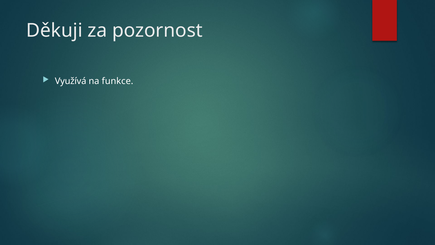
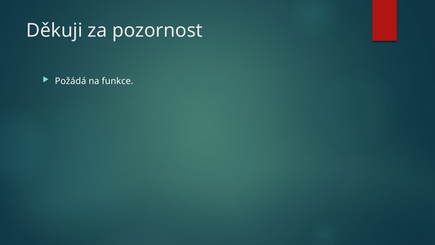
Využívá: Využívá -> Požádá (71, 81)
